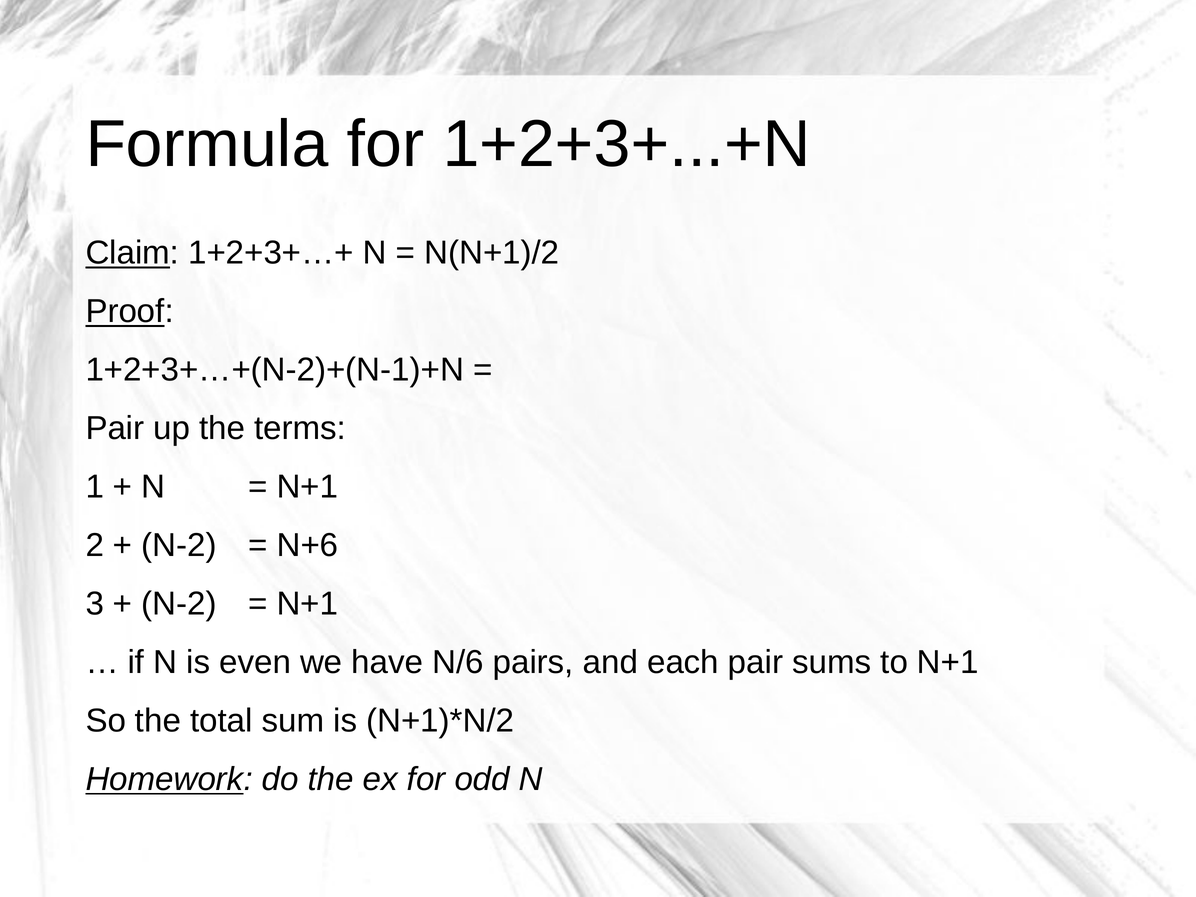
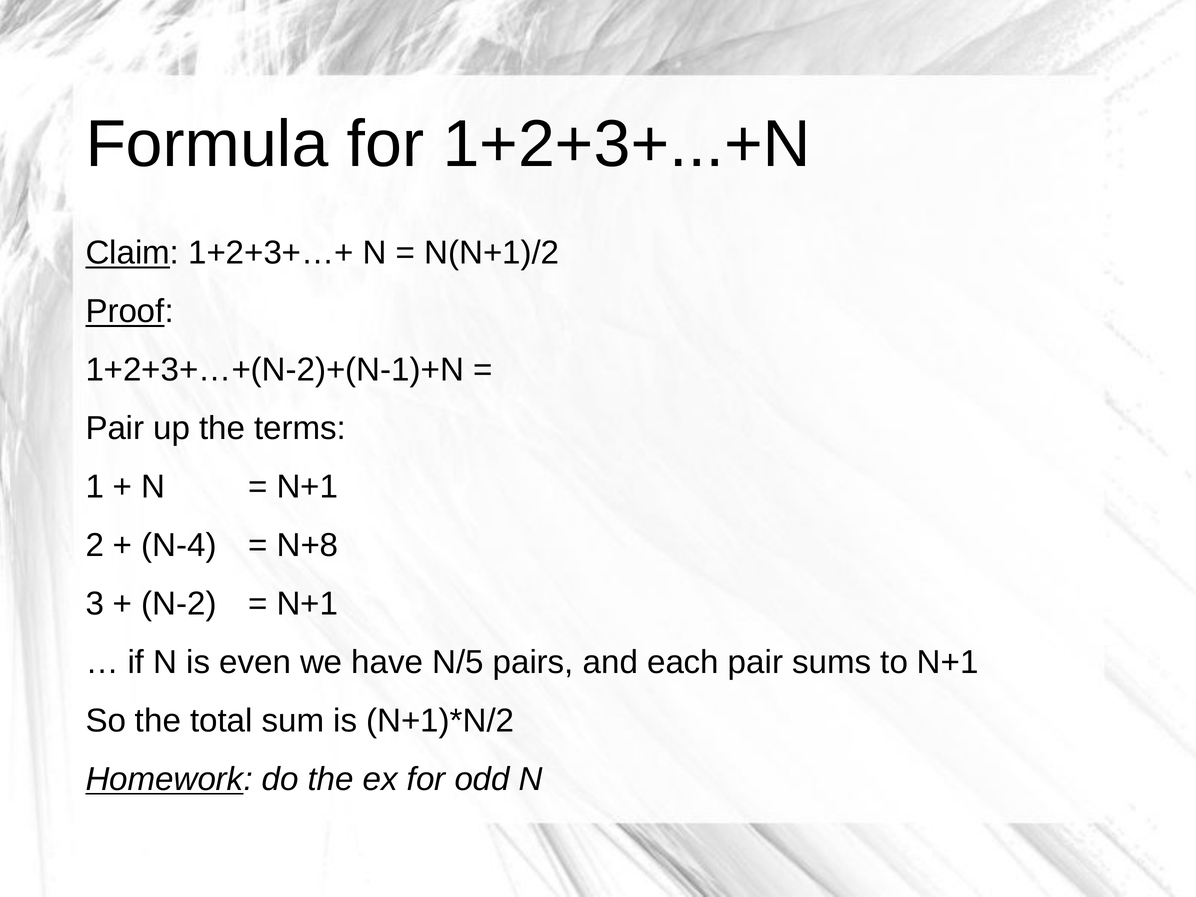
N-2: N-2 -> N-4 (179, 545)
N+6: N+6 -> N+8 (307, 545)
N/6: N/6 -> N/5 (458, 662)
